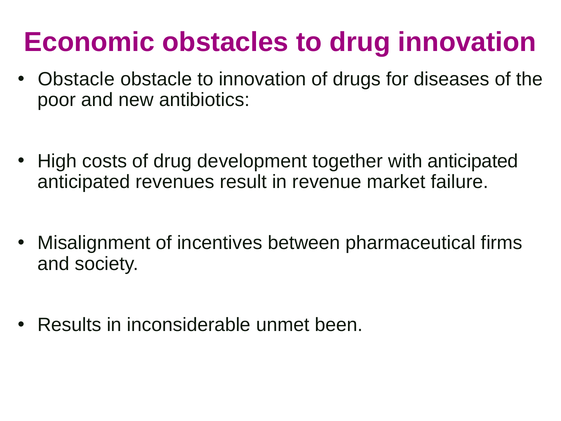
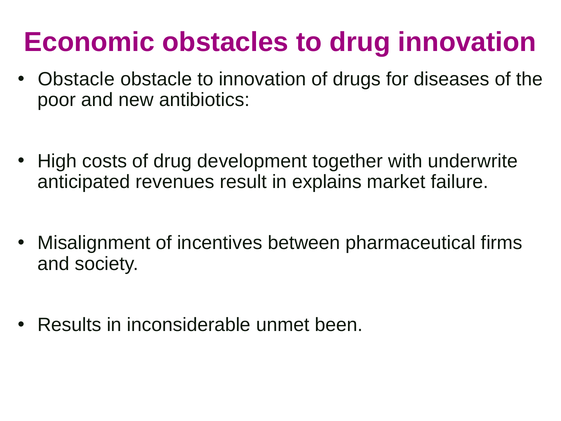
with anticipated: anticipated -> underwrite (473, 161)
revenue: revenue -> explains (327, 182)
